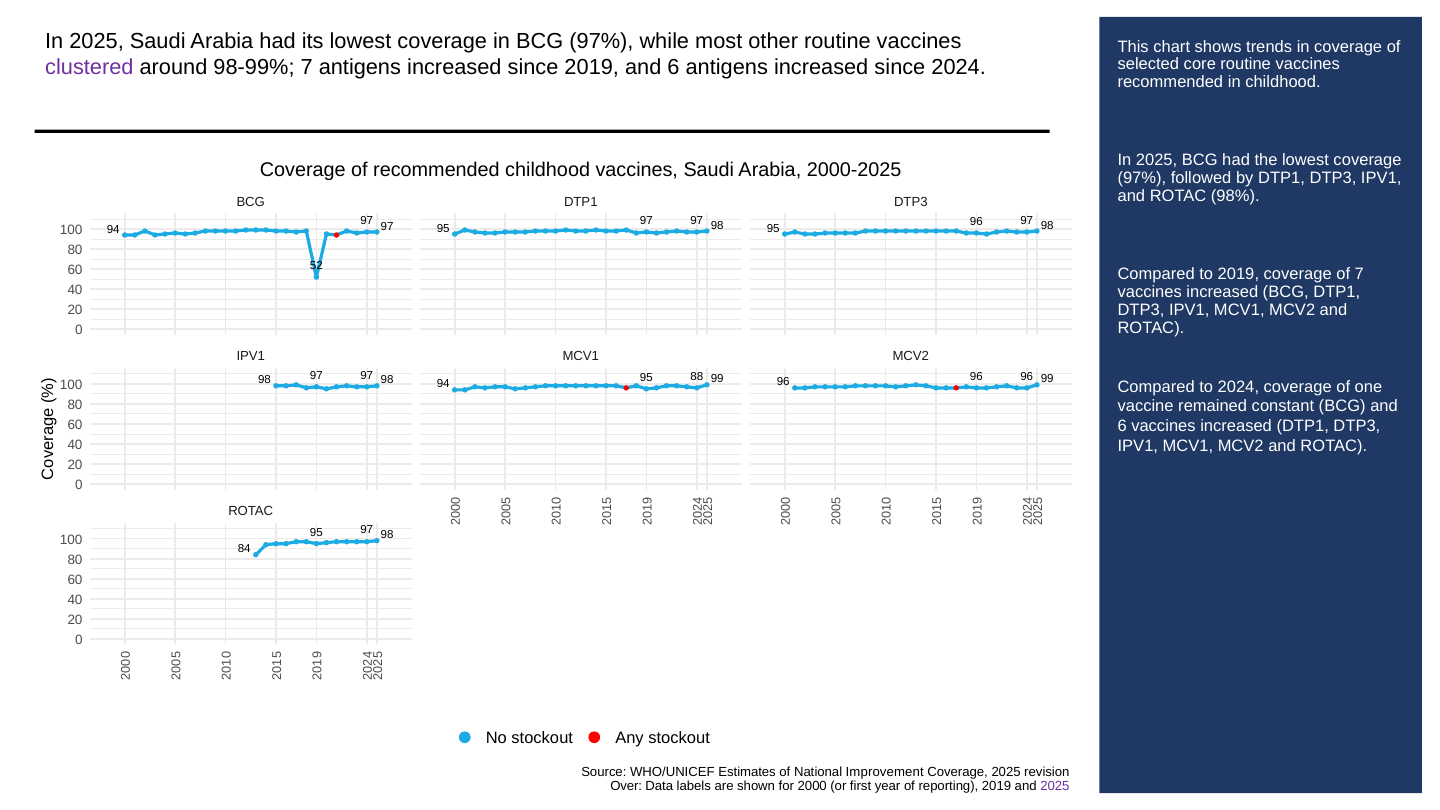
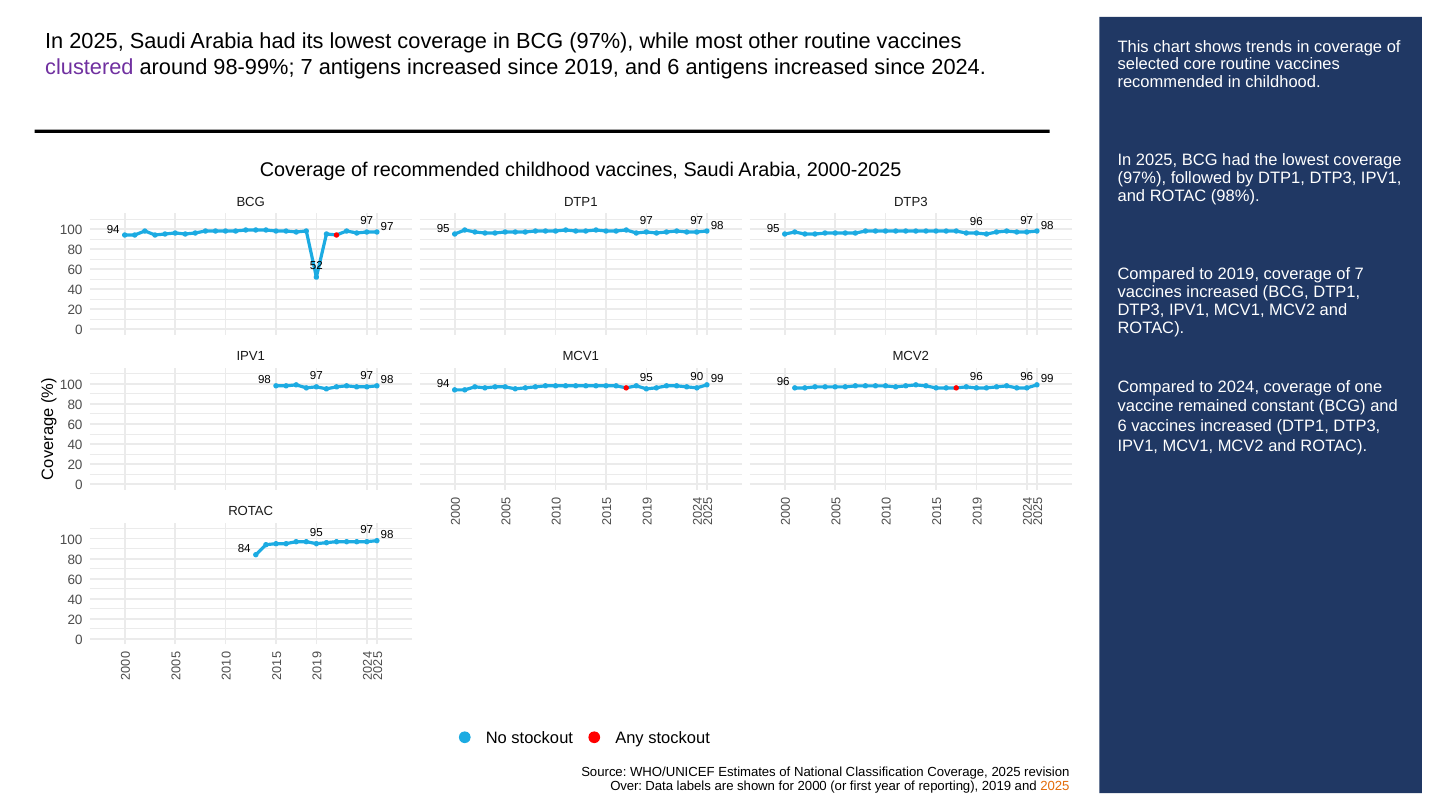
88: 88 -> 90 (697, 376)
Improvement: Improvement -> Classification (885, 772)
2025 colour: purple -> orange (1055, 787)
